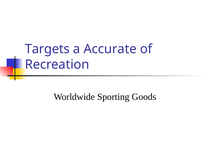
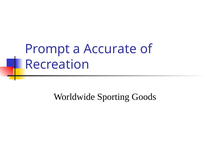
Targets: Targets -> Prompt (47, 49)
